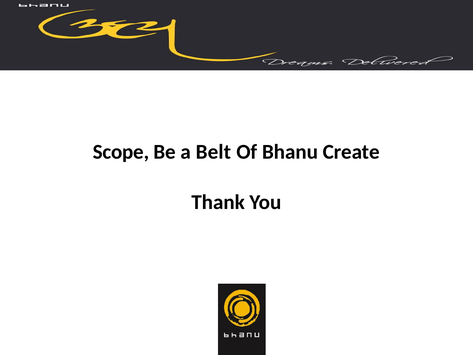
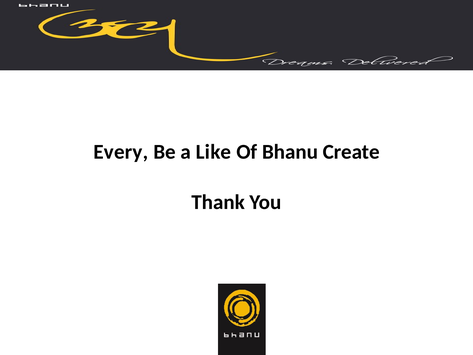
Scope: Scope -> Every (121, 152)
Belt: Belt -> Like (214, 152)
